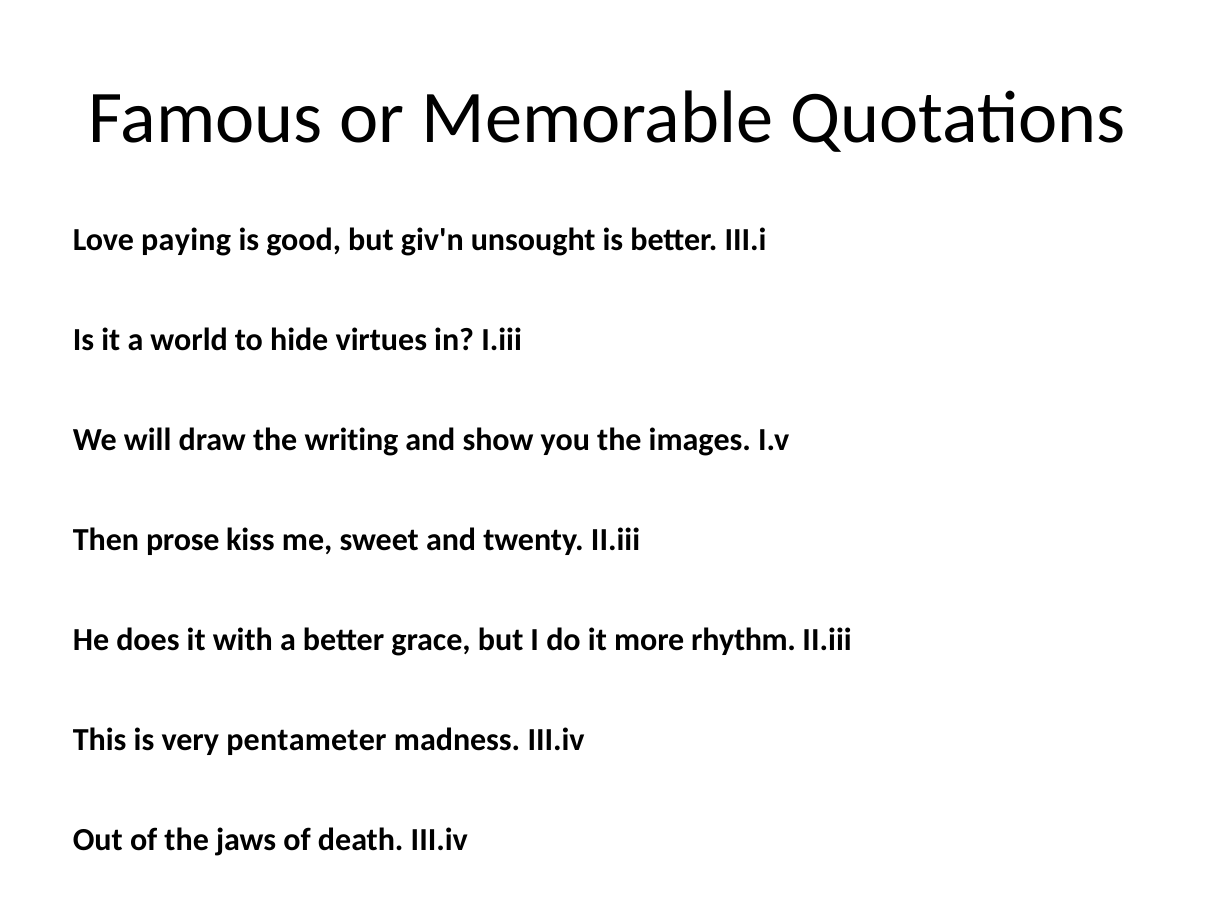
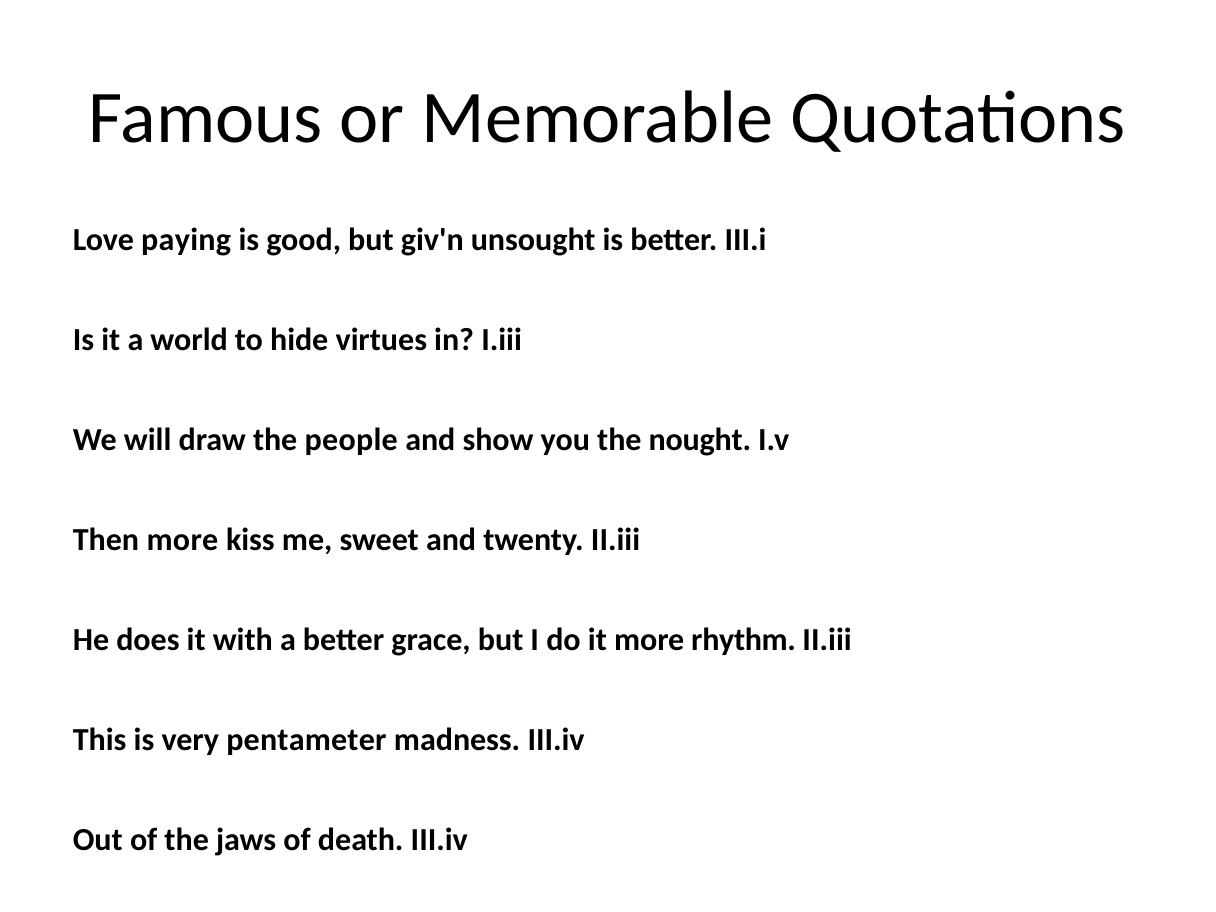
writing: writing -> people (351, 440)
images: images -> nought (700, 440)
Then prose: prose -> more (182, 540)
